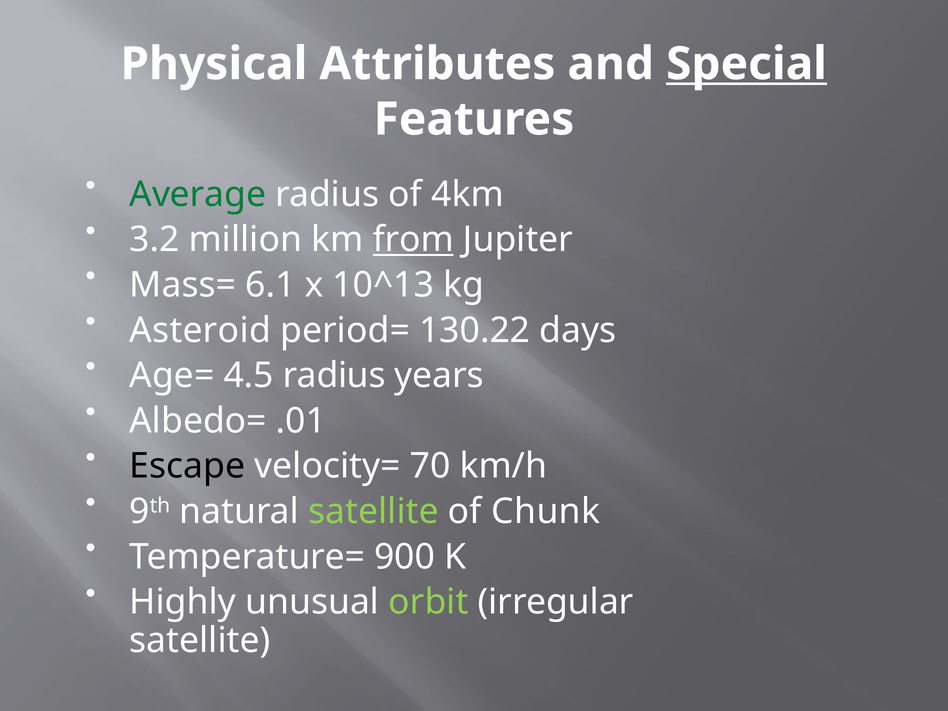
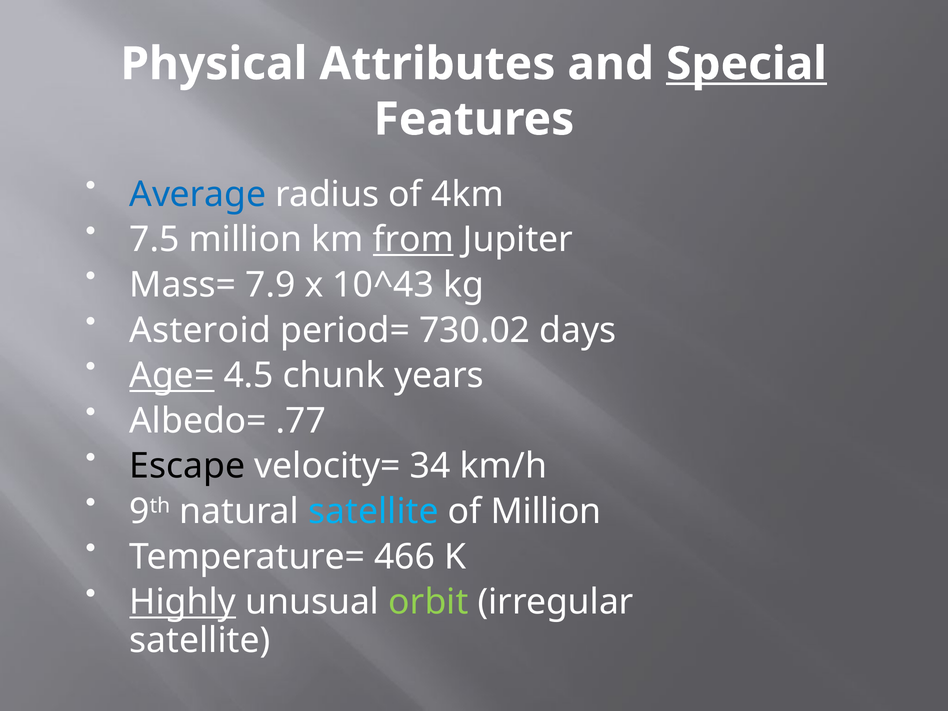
Average colour: green -> blue (198, 194)
3.2: 3.2 -> 7.5 (154, 240)
6.1: 6.1 -> 7.9 (270, 285)
10^13: 10^13 -> 10^43 (383, 285)
130.22: 130.22 -> 730.02 (475, 330)
Age= underline: none -> present (172, 376)
4.5 radius: radius -> chunk (334, 376)
.01: .01 -> .77 (301, 421)
70: 70 -> 34 (430, 466)
satellite colour: light green -> light blue (373, 512)
of Chunk: Chunk -> Million (546, 512)
900: 900 -> 466 (405, 557)
Highly underline: none -> present (183, 602)
